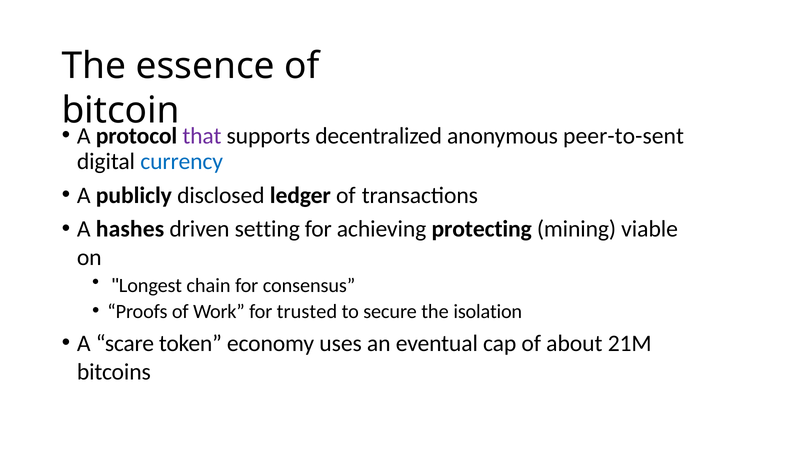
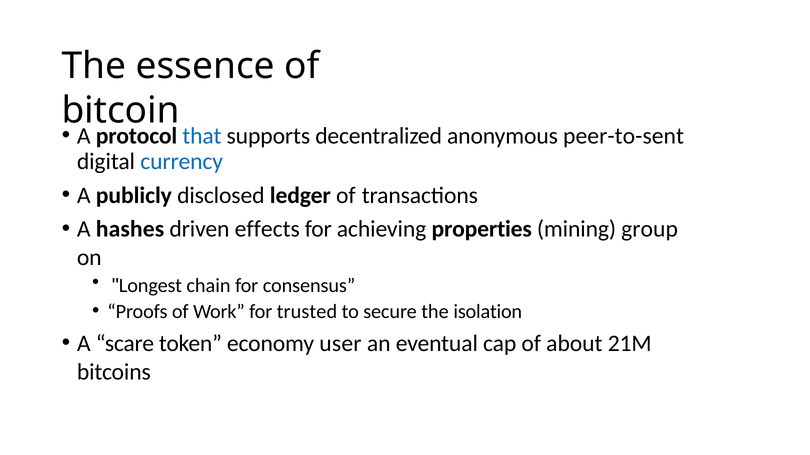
that colour: purple -> blue (202, 136)
setting: setting -> effects (267, 229)
protecting: protecting -> properties (482, 229)
viable: viable -> group (650, 229)
uses: uses -> user (340, 344)
